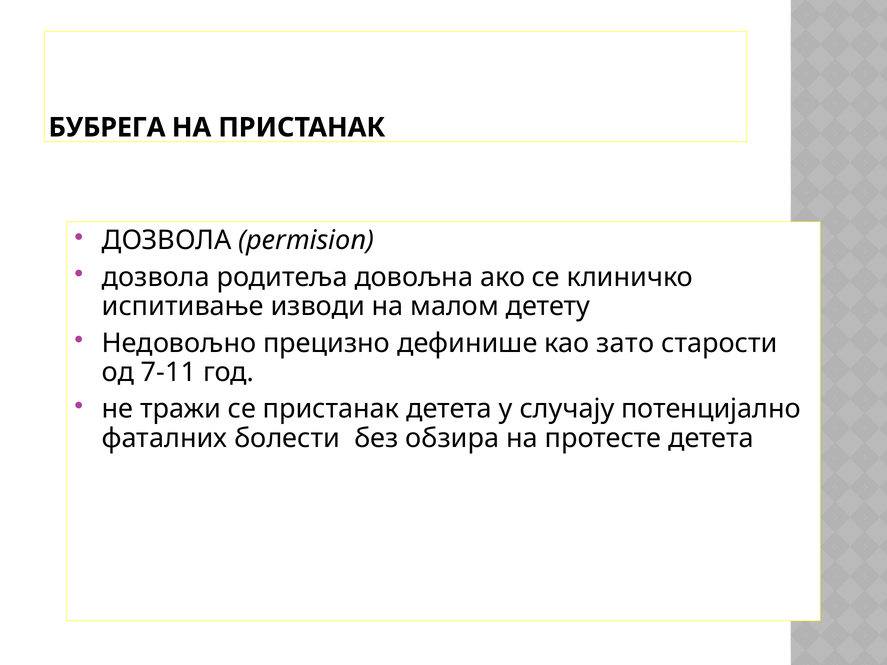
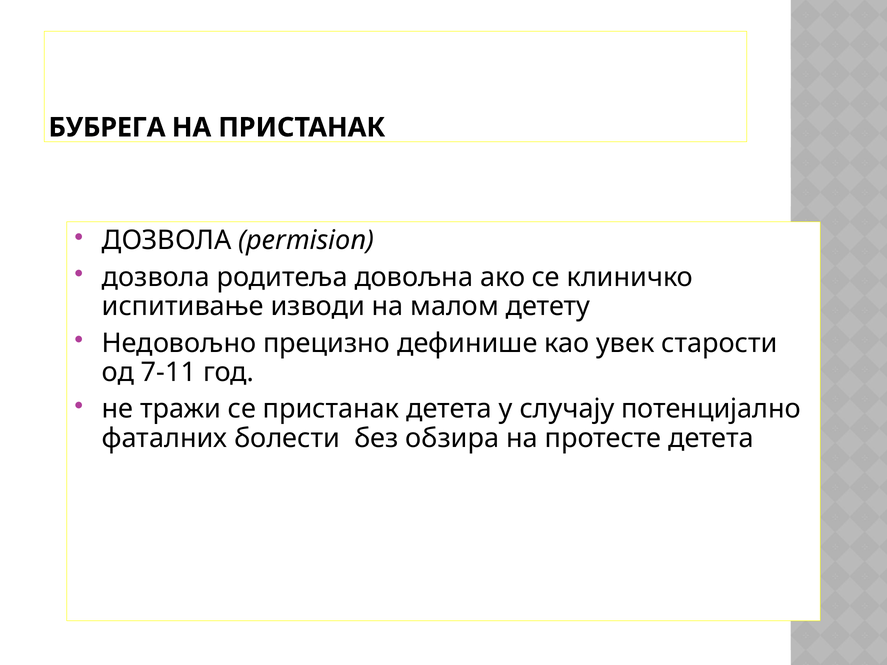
зато: зато -> увек (625, 343)
